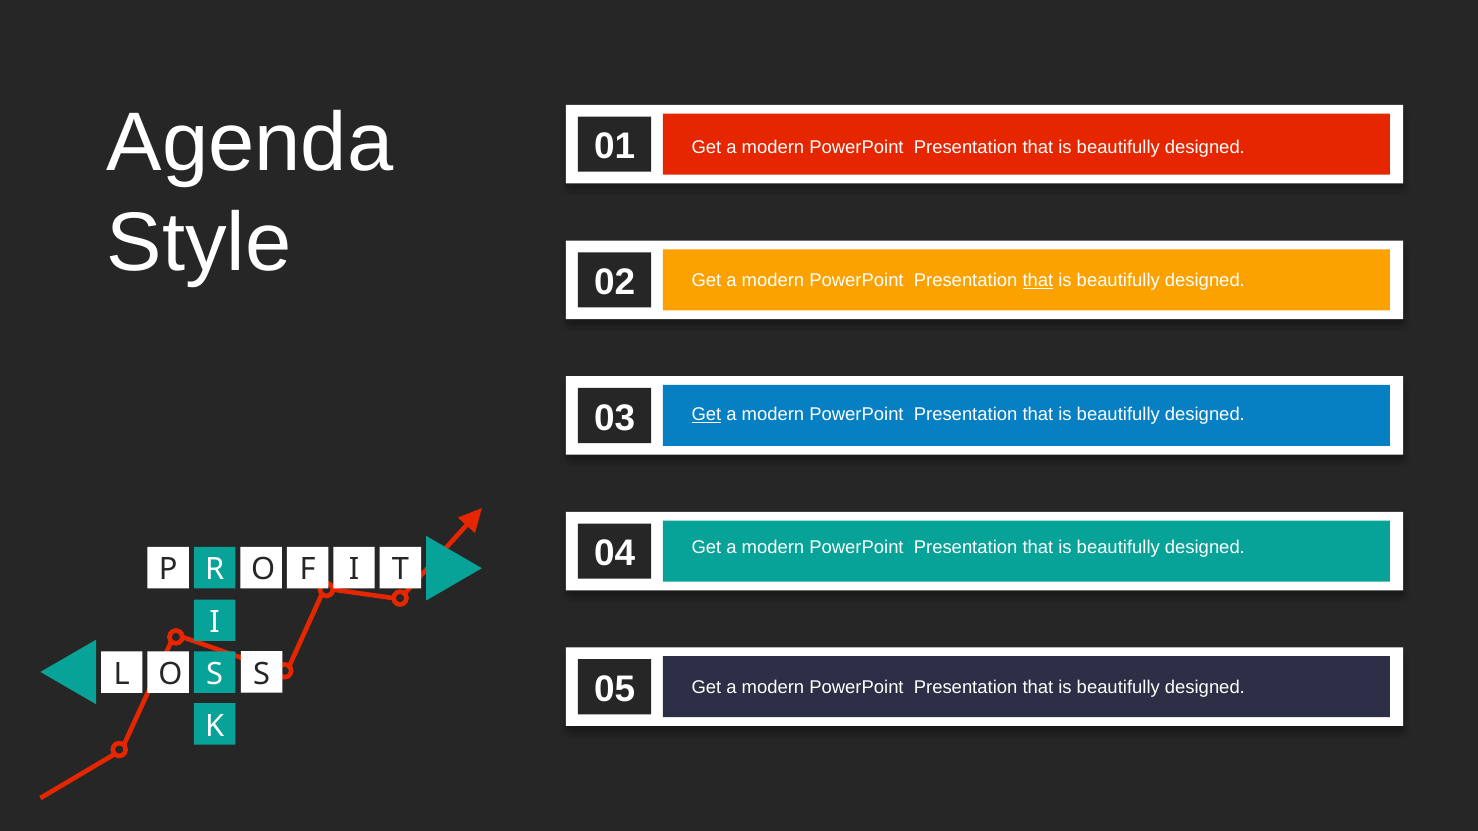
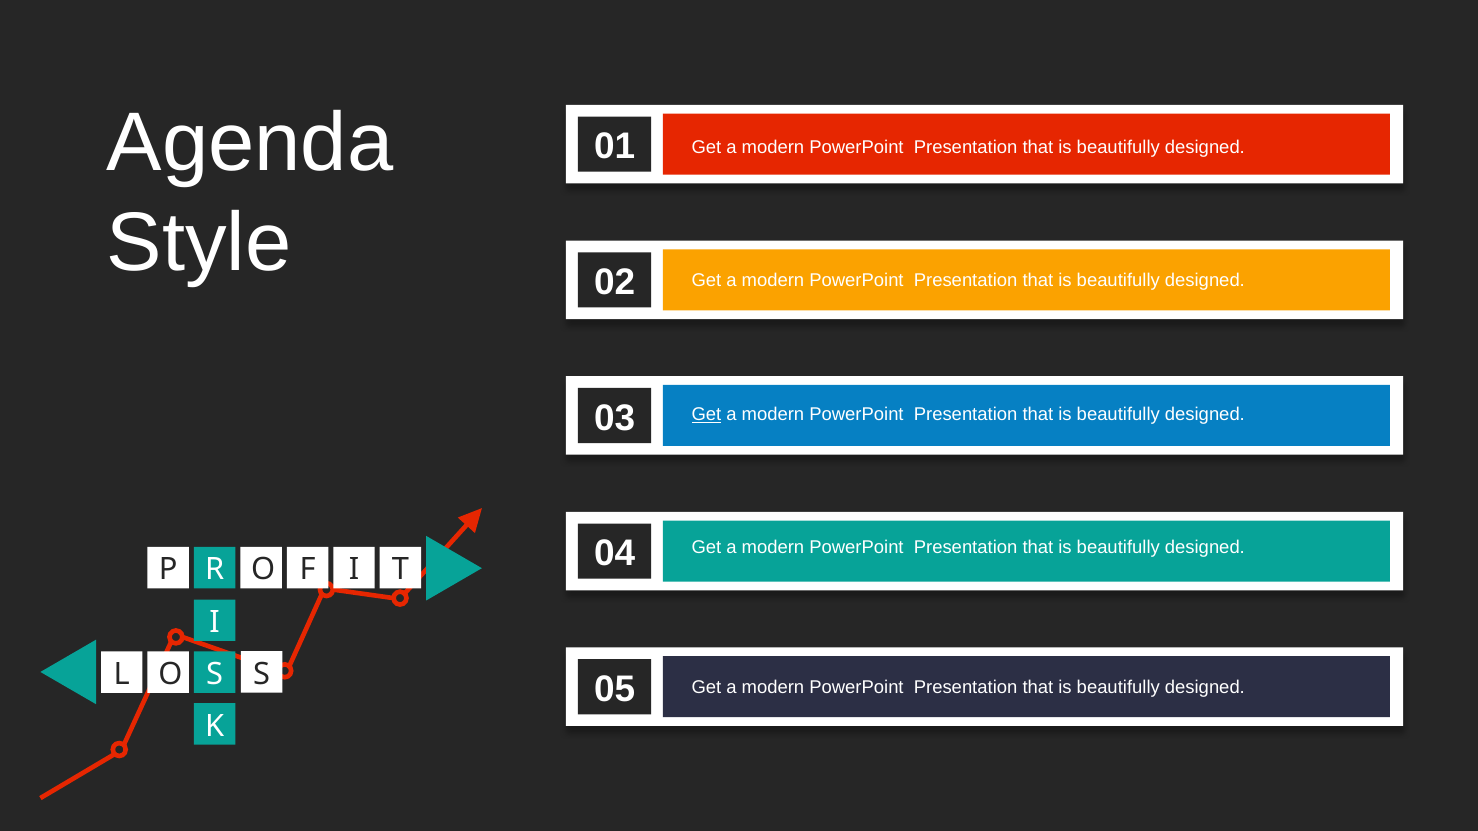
that underline: present -> none (1038, 281)
